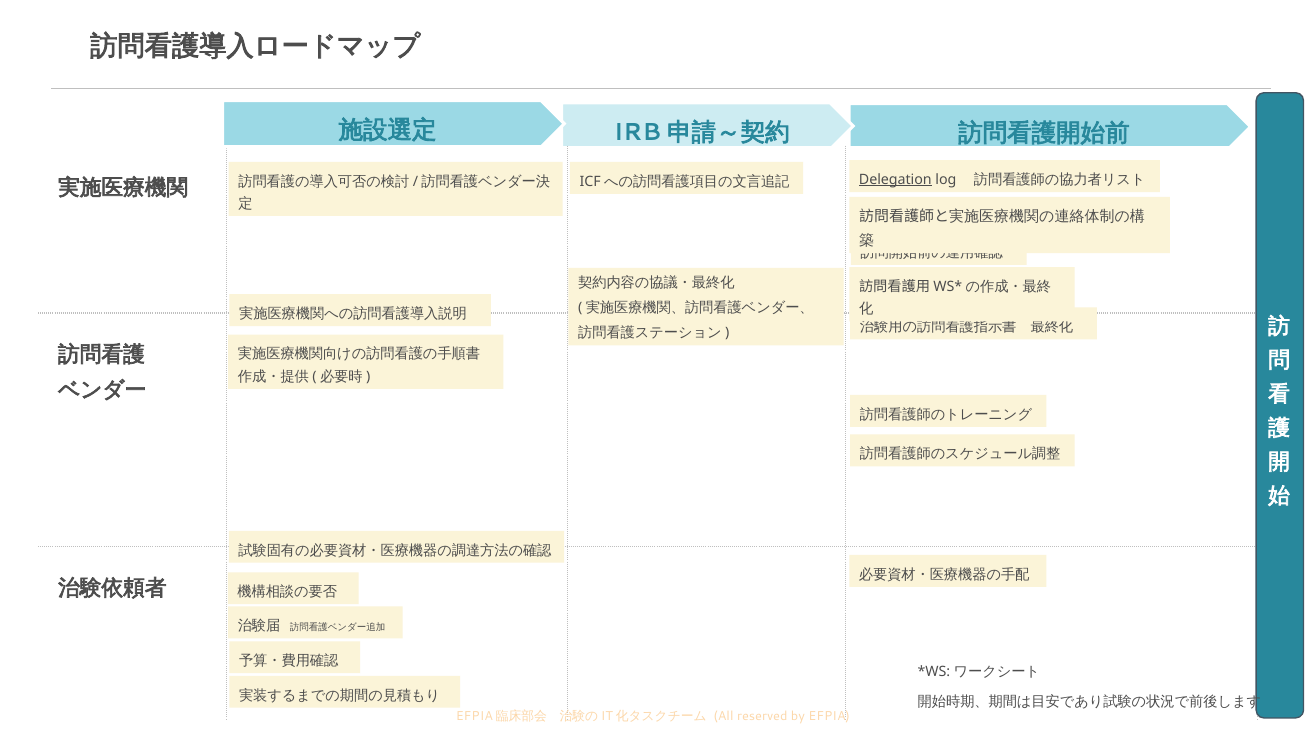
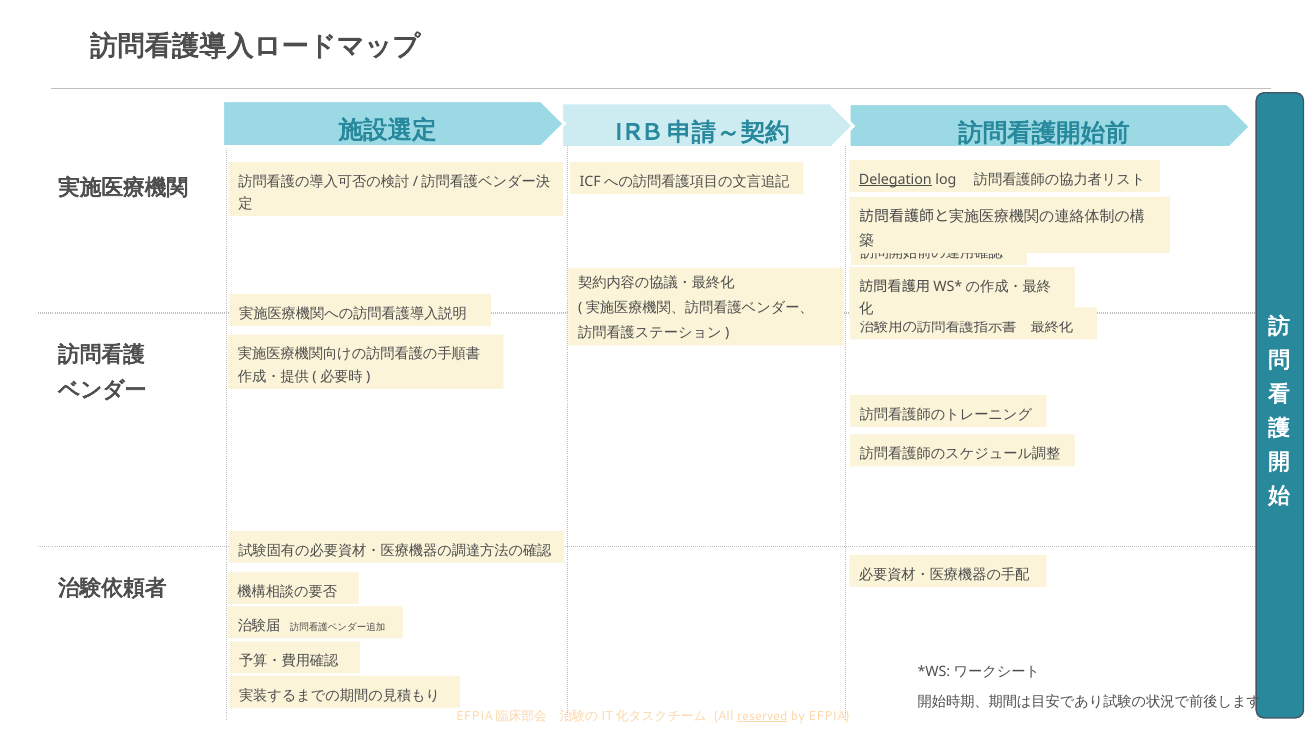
reserved underline: none -> present (762, 717)
